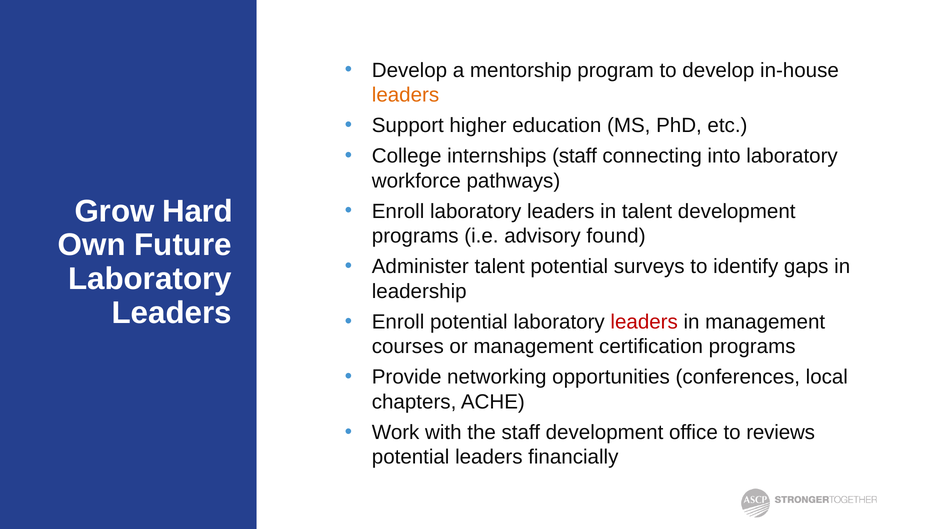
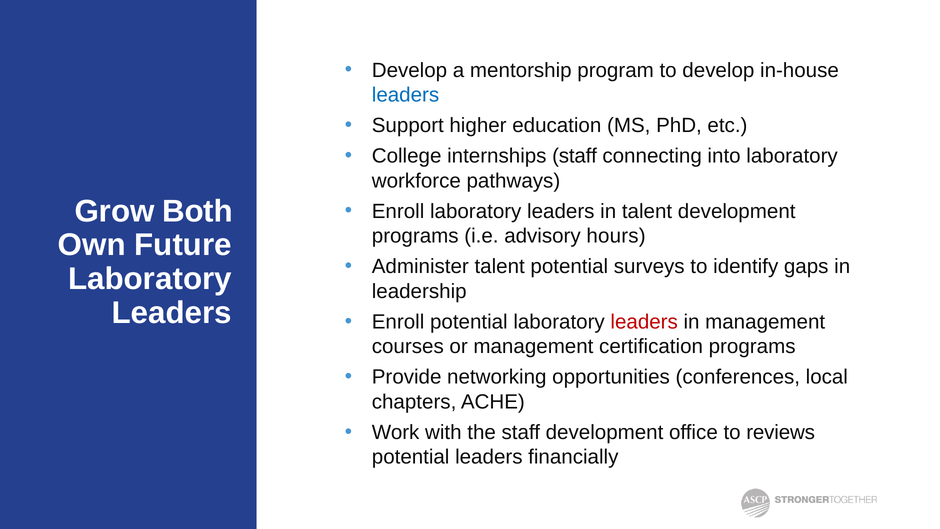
leaders colour: orange -> blue (406, 95)
Hard: Hard -> Both (197, 211)
found: found -> hours (616, 236)
